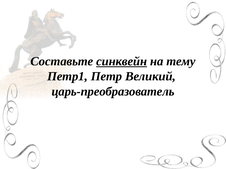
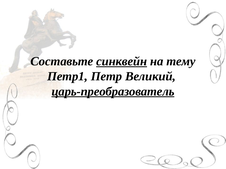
царь-преобразователь underline: none -> present (113, 92)
